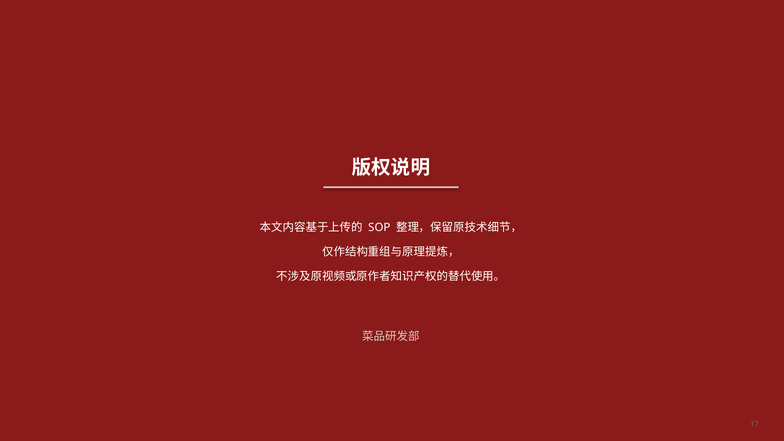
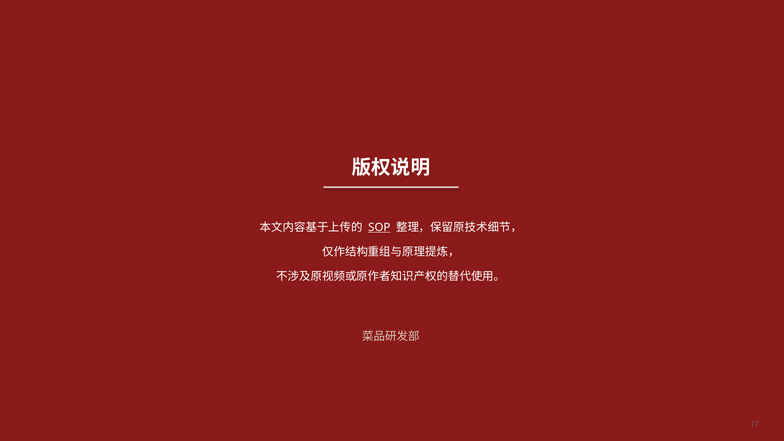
SOP underline: none -> present (379, 227)
